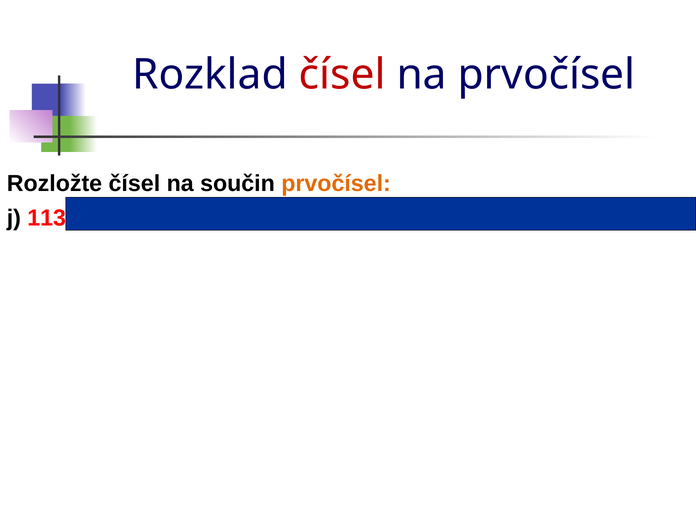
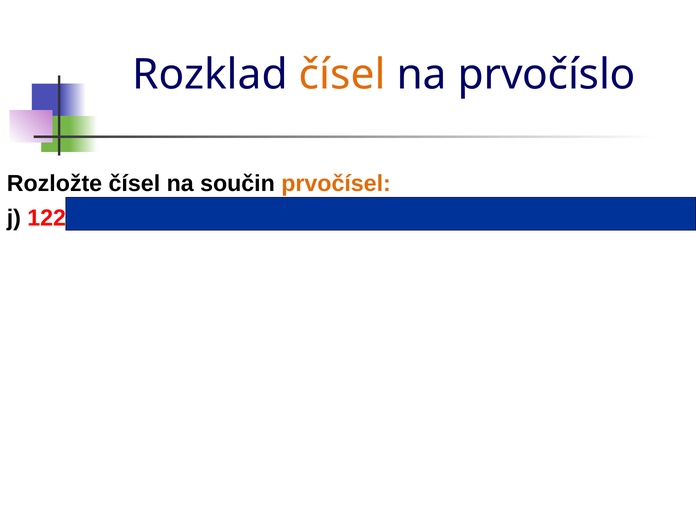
čísel colour: red -> orange (342, 75)
na prvočísel: prvočísel -> prvočíslo (547, 75)
113: 113 -> 122 (47, 218)
